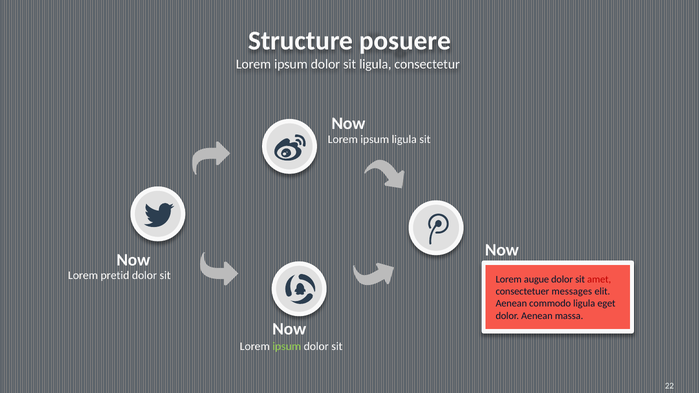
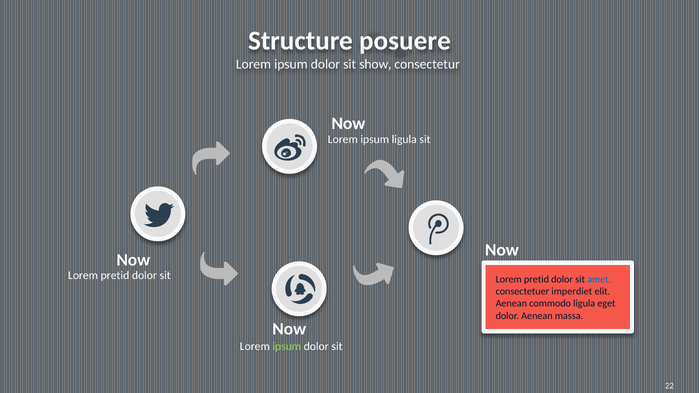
sit ligula: ligula -> show (375, 64)
augue: augue -> pretid (536, 279)
amet colour: red -> blue (599, 279)
messages: messages -> imperdiet (572, 292)
